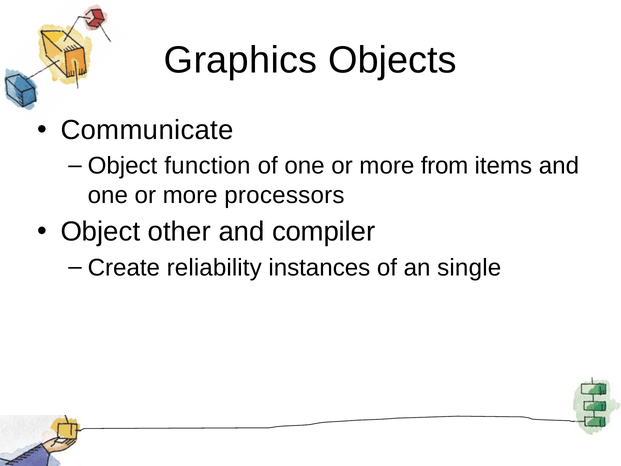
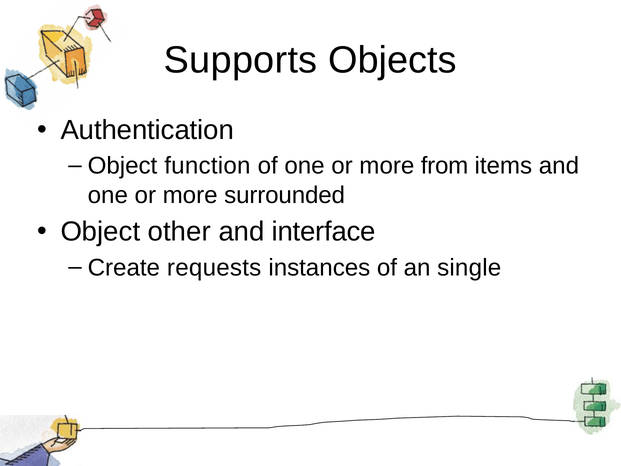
Graphics: Graphics -> Supports (241, 60)
Communicate: Communicate -> Authentication (147, 130)
processors: processors -> surrounded (285, 195)
compiler: compiler -> interface (324, 232)
reliability: reliability -> requests (214, 267)
